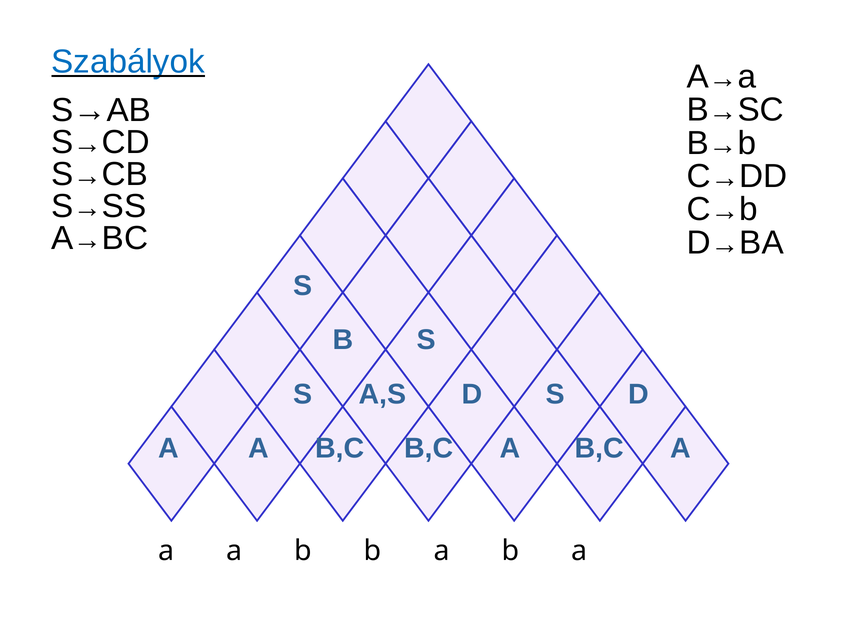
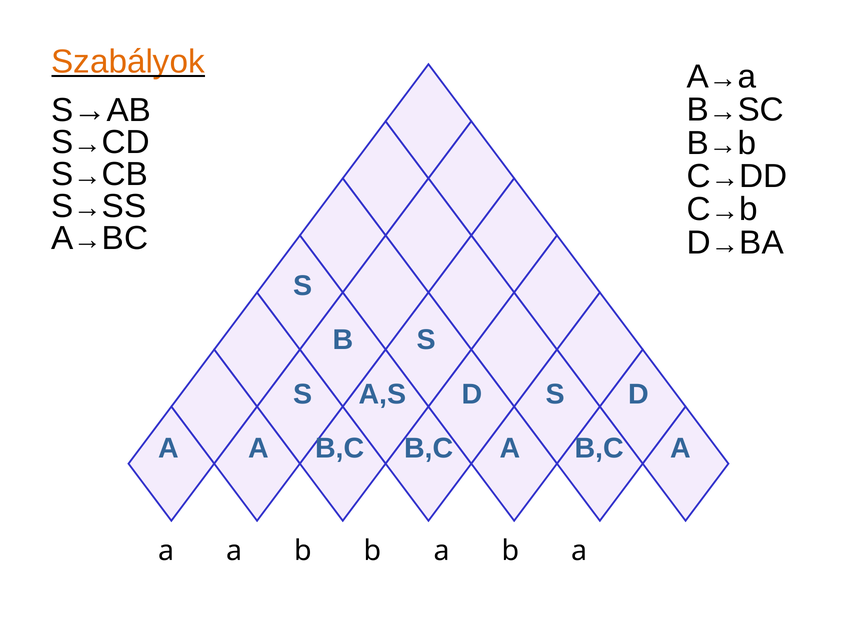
Szabályok colour: blue -> orange (128, 62)
